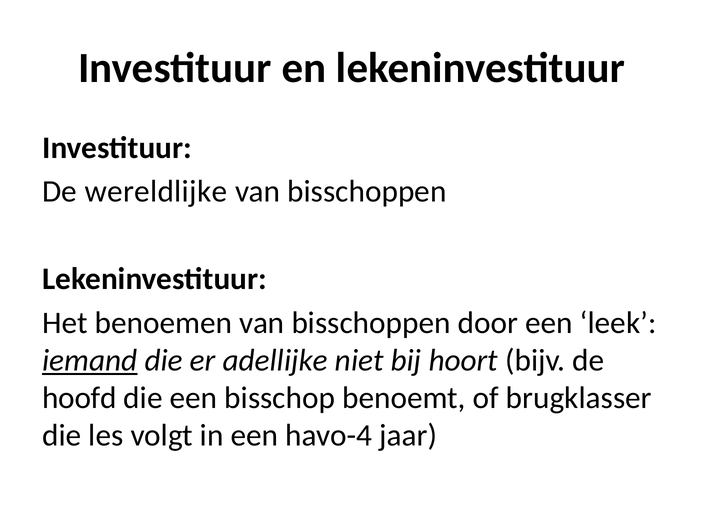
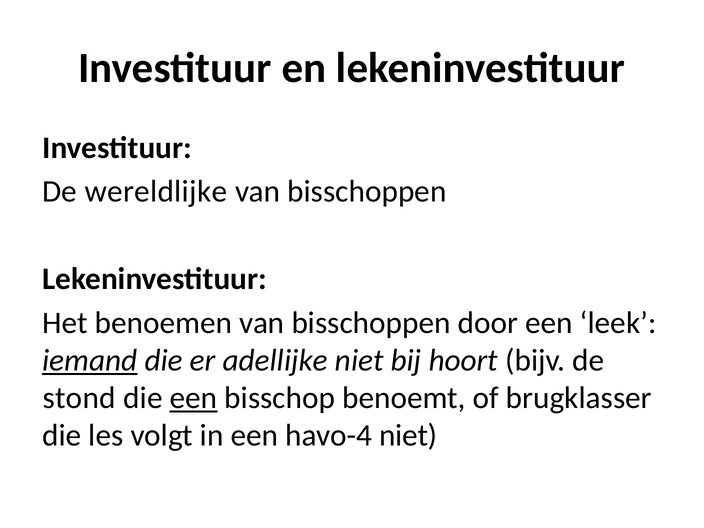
hoofd: hoofd -> stond (79, 398)
een underline: none -> present (194, 398)
havo-4 jaar: jaar -> niet (408, 436)
